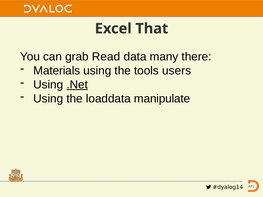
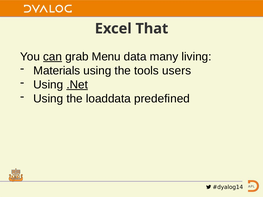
can underline: none -> present (53, 57)
Read: Read -> Menu (106, 57)
there: there -> living (197, 57)
manipulate: manipulate -> predefined (162, 99)
